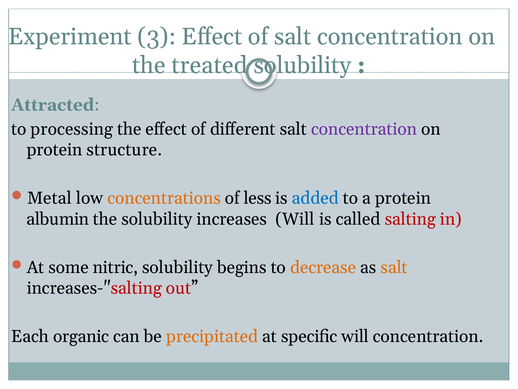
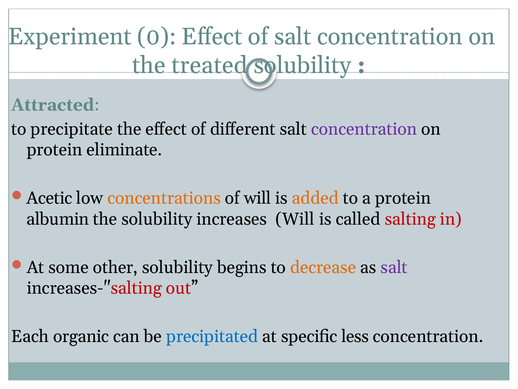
3: 3 -> 0 (157, 37)
processing: processing -> precipitate (72, 129)
structure: structure -> eliminate (124, 150)
Metal: Metal -> Acetic (50, 198)
of less: less -> will (258, 198)
added colour: blue -> orange (315, 198)
nitric: nitric -> other (115, 267)
salt colour: orange -> purple (394, 267)
precipitated colour: orange -> blue (212, 336)
specific will: will -> less (355, 336)
